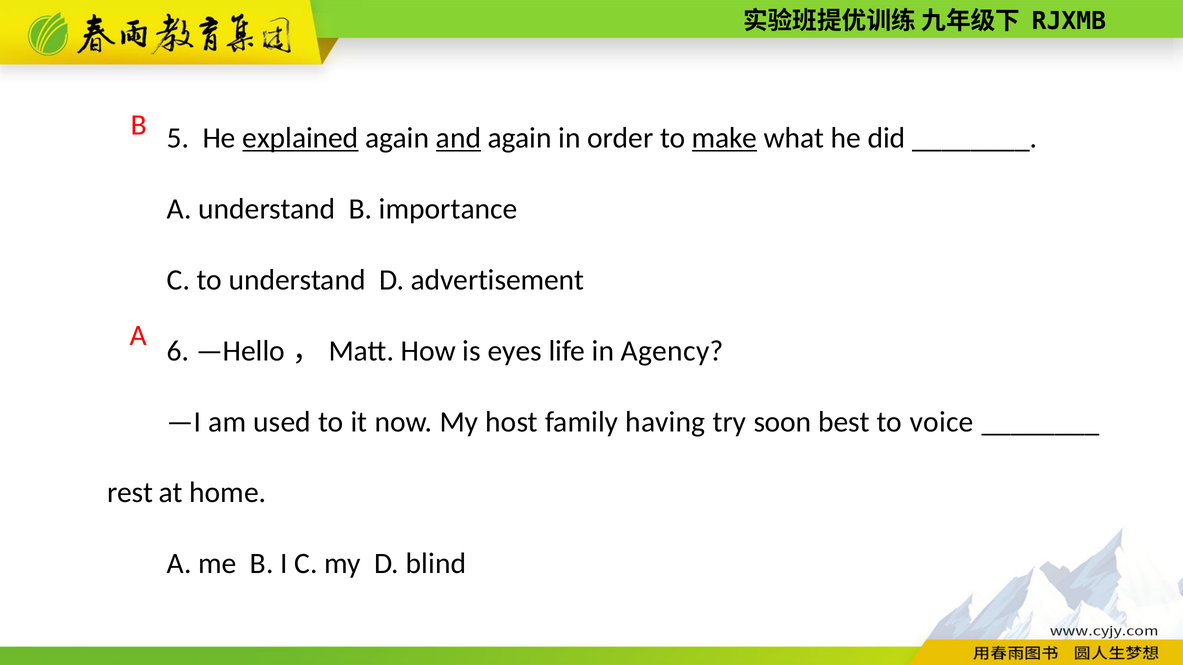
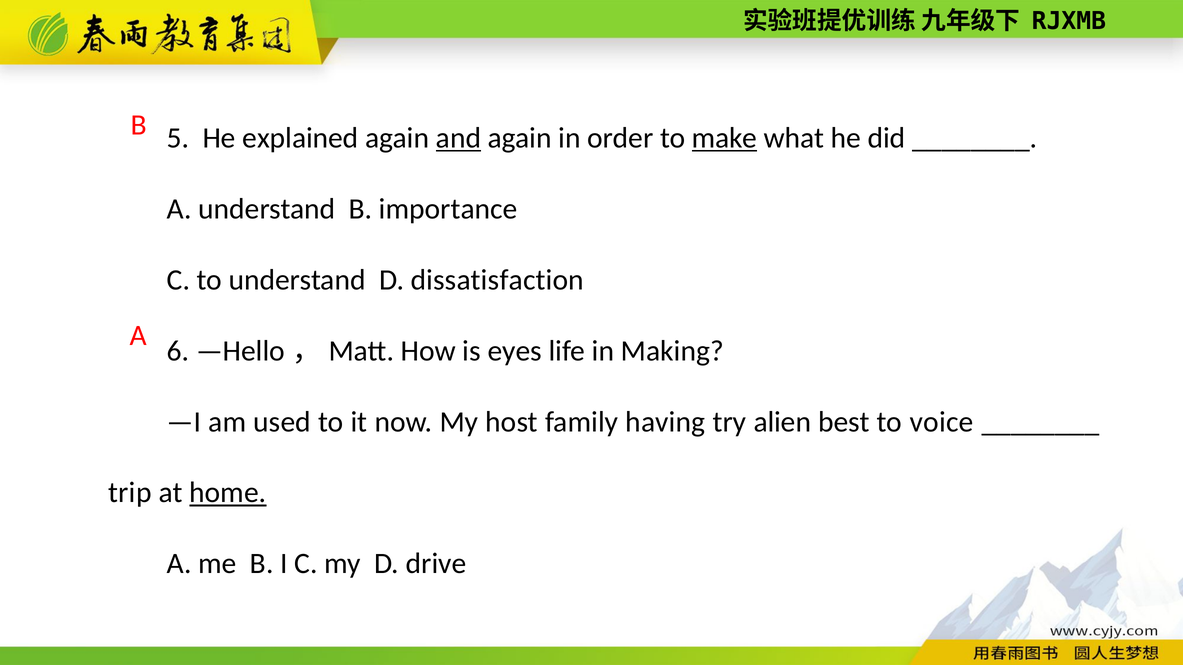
explained underline: present -> none (300, 138)
advertisement: advertisement -> dissatisfaction (497, 280)
Agency: Agency -> Making (672, 351)
soon: soon -> alien (782, 422)
rest: rest -> trip (130, 493)
home underline: none -> present (228, 493)
blind: blind -> drive (436, 564)
